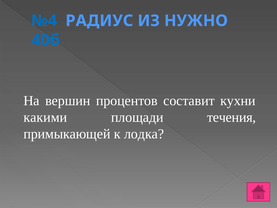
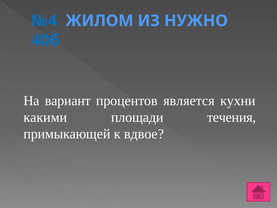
РАДИУС: РАДИУС -> ЖИЛОМ (99, 21)
вершин: вершин -> вариант (68, 101)
составит: составит -> является (189, 101)
лодка: лодка -> вдвое (144, 134)
